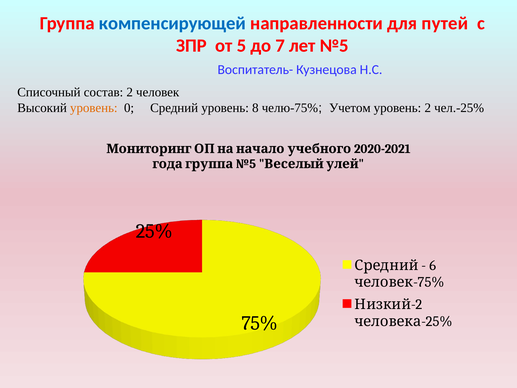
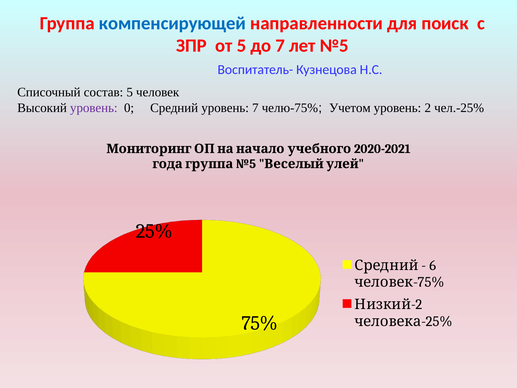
путей: путей -> поиск (445, 23)
состав 2: 2 -> 5 (130, 92)
уровень colour: orange -> purple (94, 108)
уровень 8: 8 -> 7 (255, 108)
